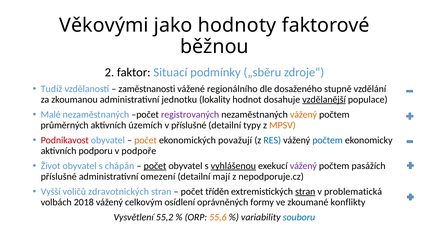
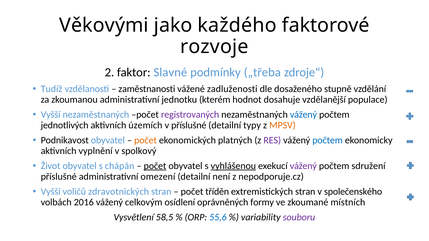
hodnoty: hodnoty -> každého (237, 25)
běžnou: běžnou -> rozvoje (214, 47)
Situací: Situací -> Slavné (170, 73)
„sběru: „sběru -> „třeba (262, 73)
regionálního: regionálního -> zadluženosti (232, 89)
lokality: lokality -> kterém (215, 100)
vzdělanější underline: present -> none (324, 100)
Malé: Malé -> Vyšší (51, 115)
vážený colour: orange -> blue (303, 115)
průměrných: průměrných -> jednotlivých (65, 125)
Podnikavost colour: red -> black (65, 140)
považují: považují -> platných (235, 140)
RES colour: blue -> purple (272, 140)
podporu: podporu -> vyplnění (96, 151)
podpoře: podpoře -> spolkový (139, 151)
pasážích: pasážích -> sdružení (369, 166)
mají: mají -> není (221, 177)
stran underline: present -> none (305, 192)
problematická: problematická -> společenského (353, 192)
2018: 2018 -> 2016 (84, 202)
konflikty: konflikty -> místních (348, 202)
55,2: 55,2 -> 58,5 (165, 217)
55,6 colour: orange -> blue (218, 217)
souboru colour: blue -> purple (299, 217)
